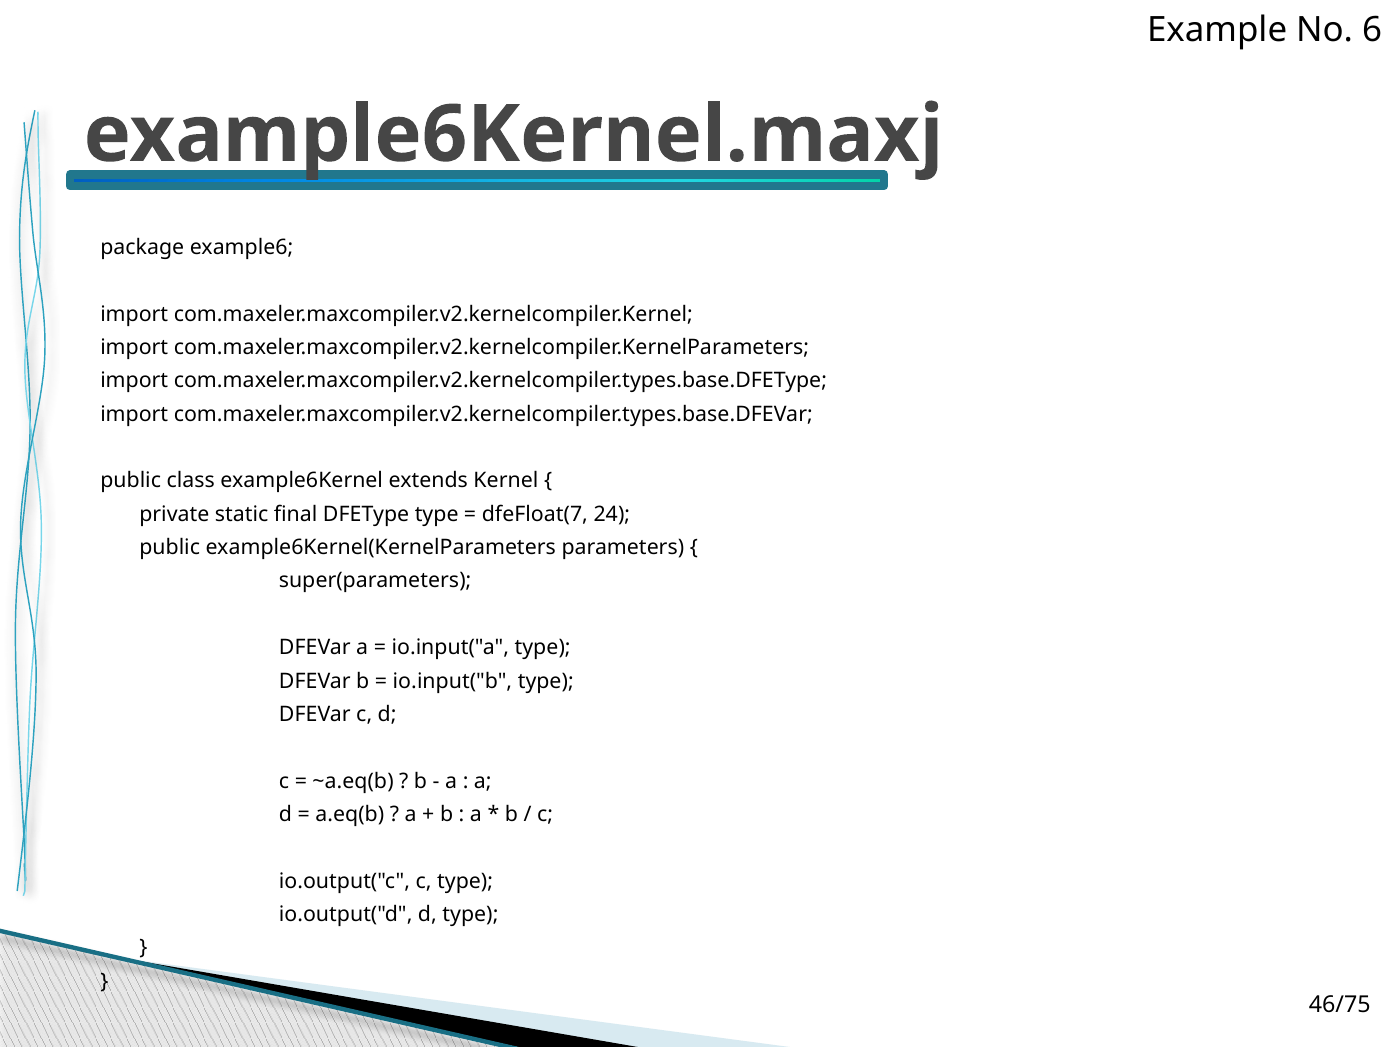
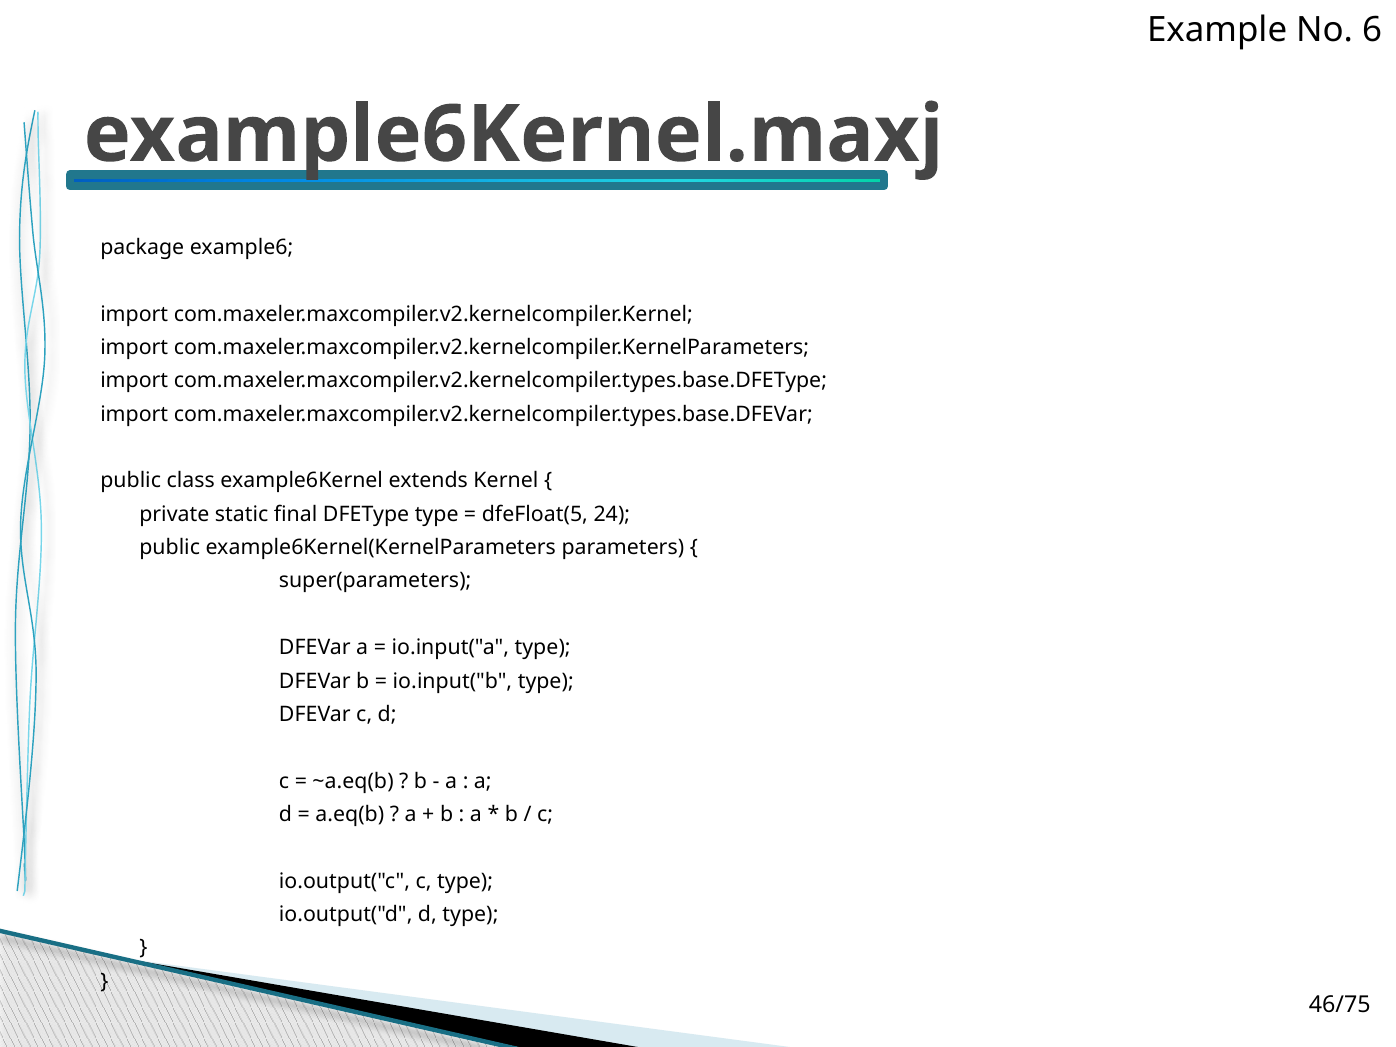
dfeFloat(7: dfeFloat(7 -> dfeFloat(5 (535, 514)
